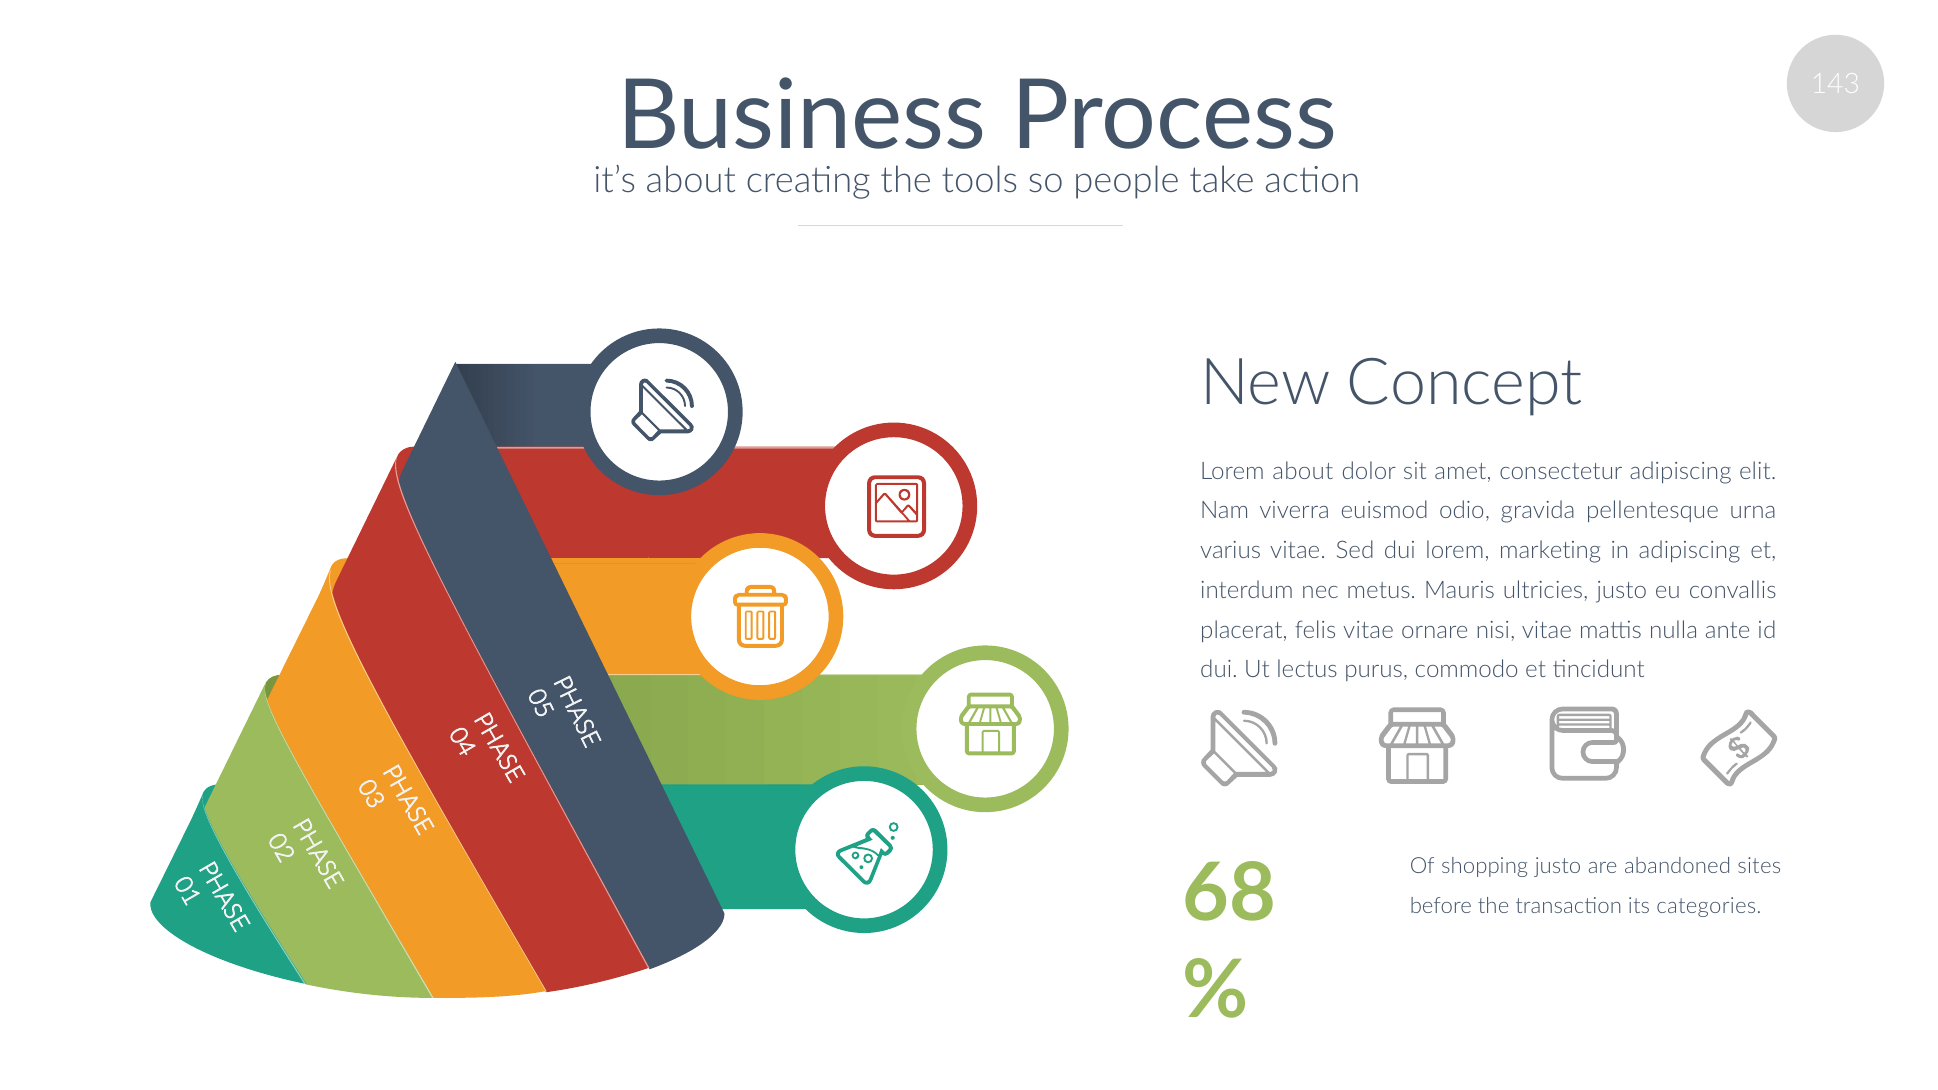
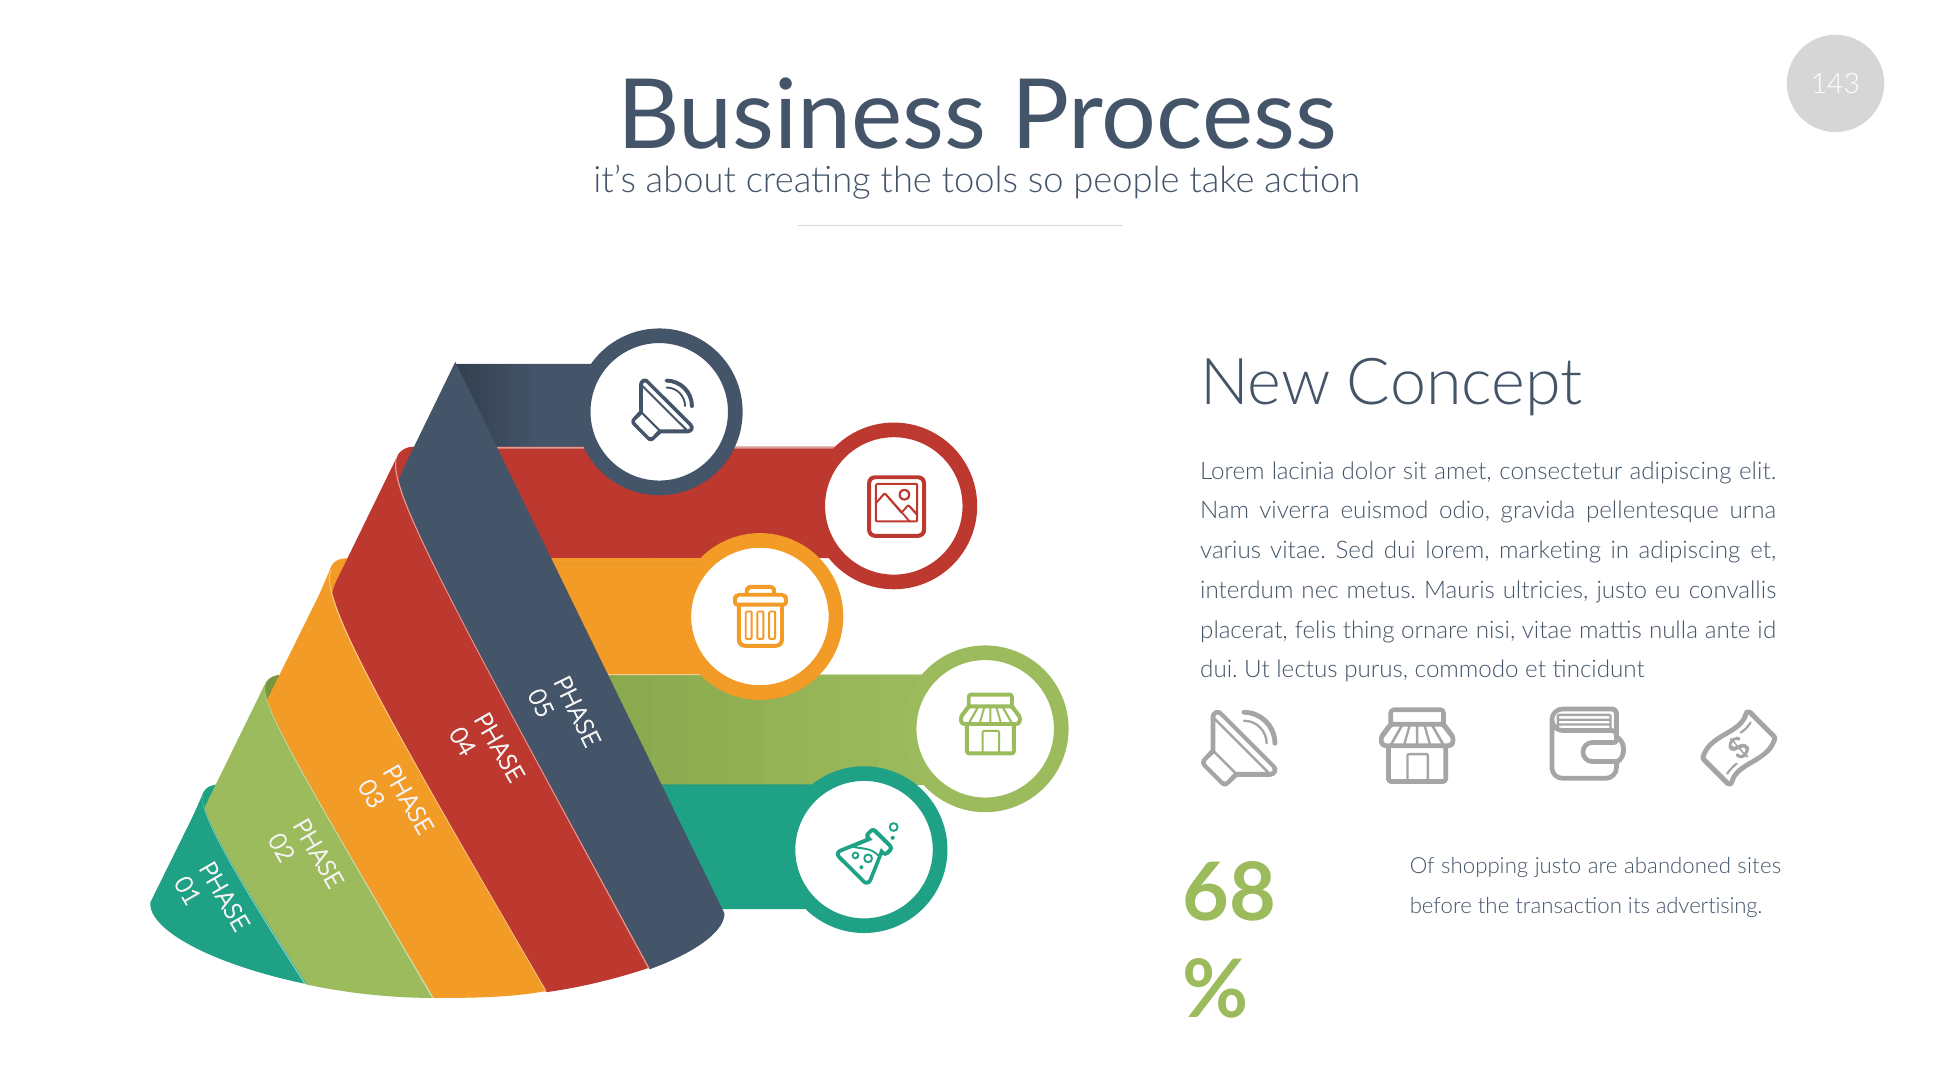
Lorem about: about -> lacinia (1303, 471)
felis vitae: vitae -> thing (1369, 630)
categories: categories -> advertising (1709, 906)
